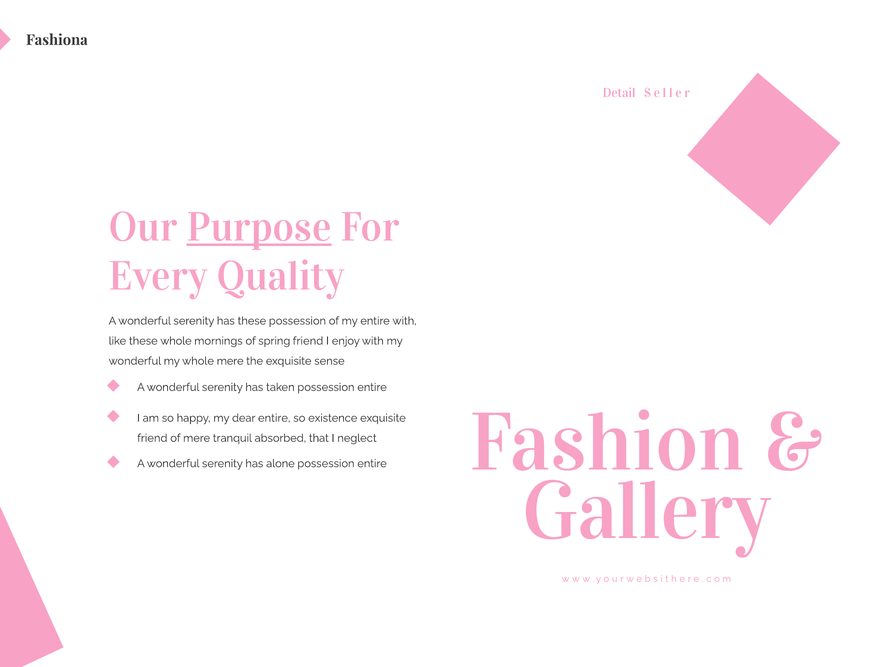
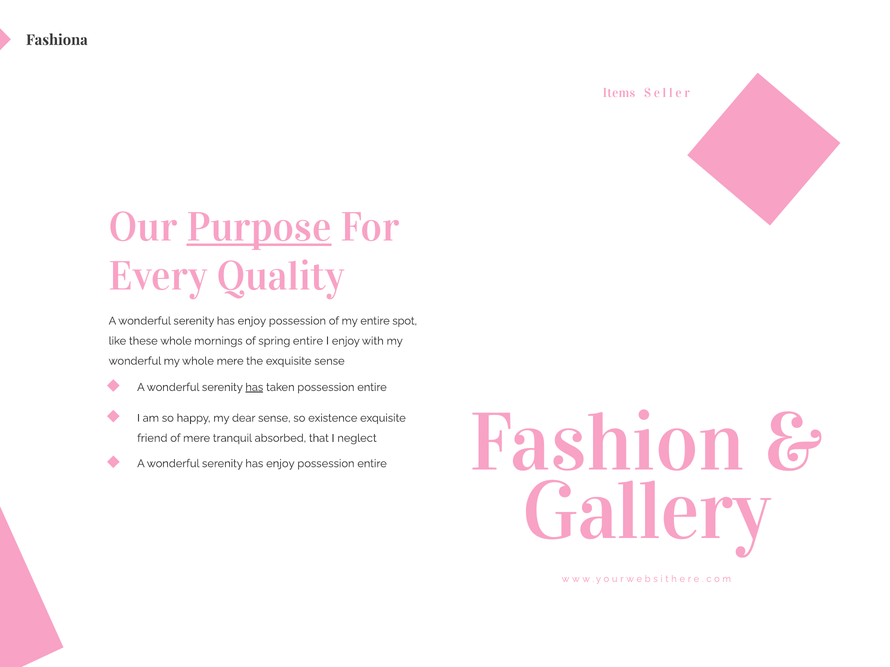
Detail: Detail -> Items (619, 93)
these: these -> enjoy (252, 321)
entire with: with -> spot (405, 321)
spring friend: friend -> entire (308, 341)
has underline: none -> present (254, 388)
dear entire: entire -> sense (274, 418)
alone: alone -> enjoy (280, 464)
